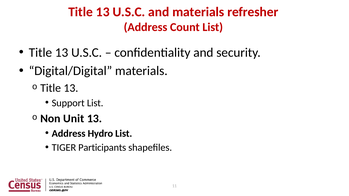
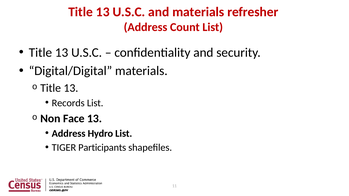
Support: Support -> Records (68, 103)
Unit: Unit -> Face (74, 119)
